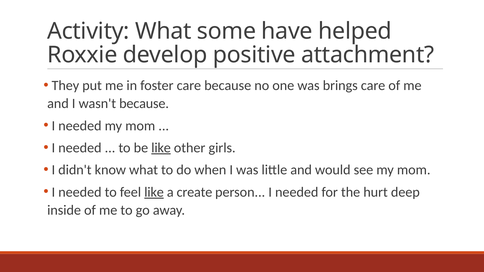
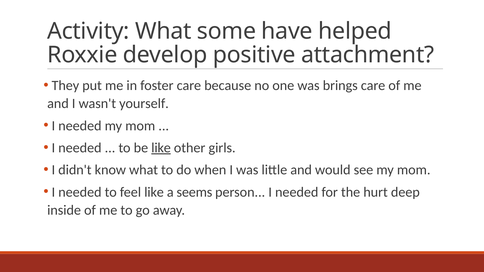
wasn't because: because -> yourself (144, 104)
like underline: present -> none (154, 192)
create: create -> seems (194, 192)
